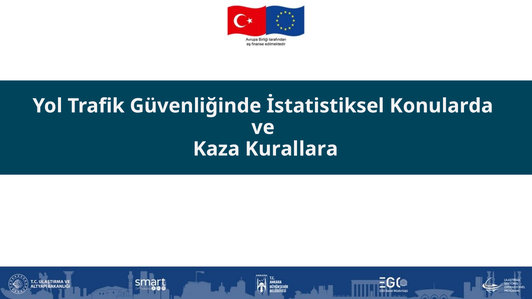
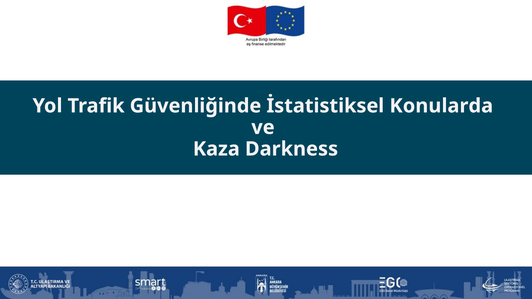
Kurallara: Kurallara -> Darkness (292, 149)
